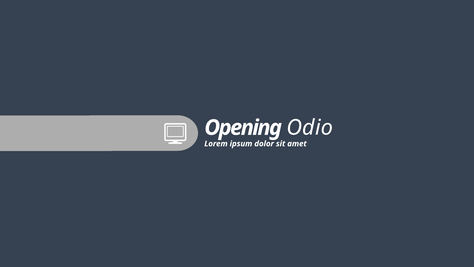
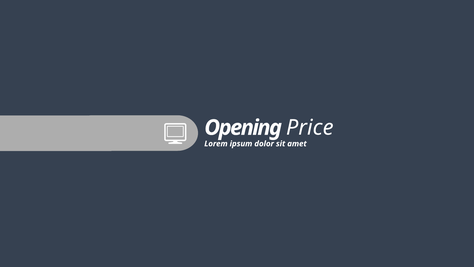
Odio: Odio -> Price (310, 127)
